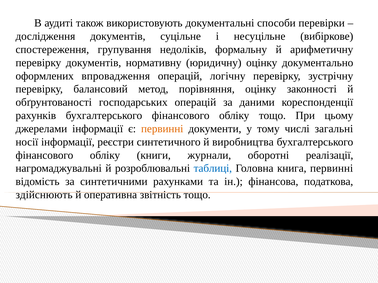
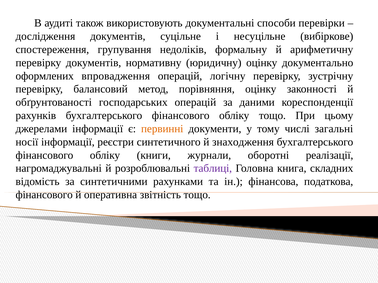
виробництва: виробництва -> знаходження (243, 142)
таблиці colour: blue -> purple (213, 169)
книга первинні: первинні -> складних (332, 169)
здійснюють: здійснюють -> фінансового (44, 195)
